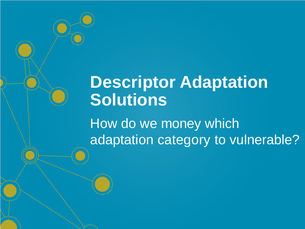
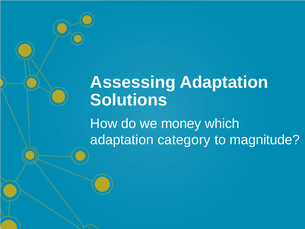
Descriptor: Descriptor -> Assessing (133, 82)
vulnerable: vulnerable -> magnitude (265, 140)
